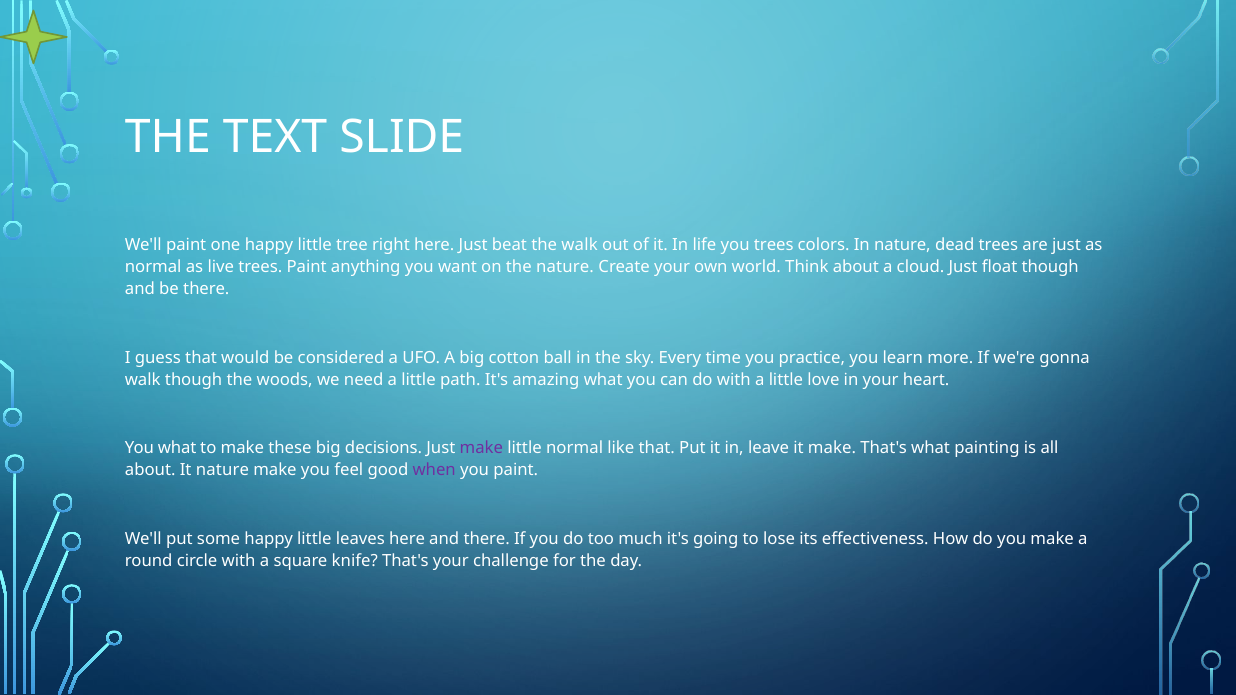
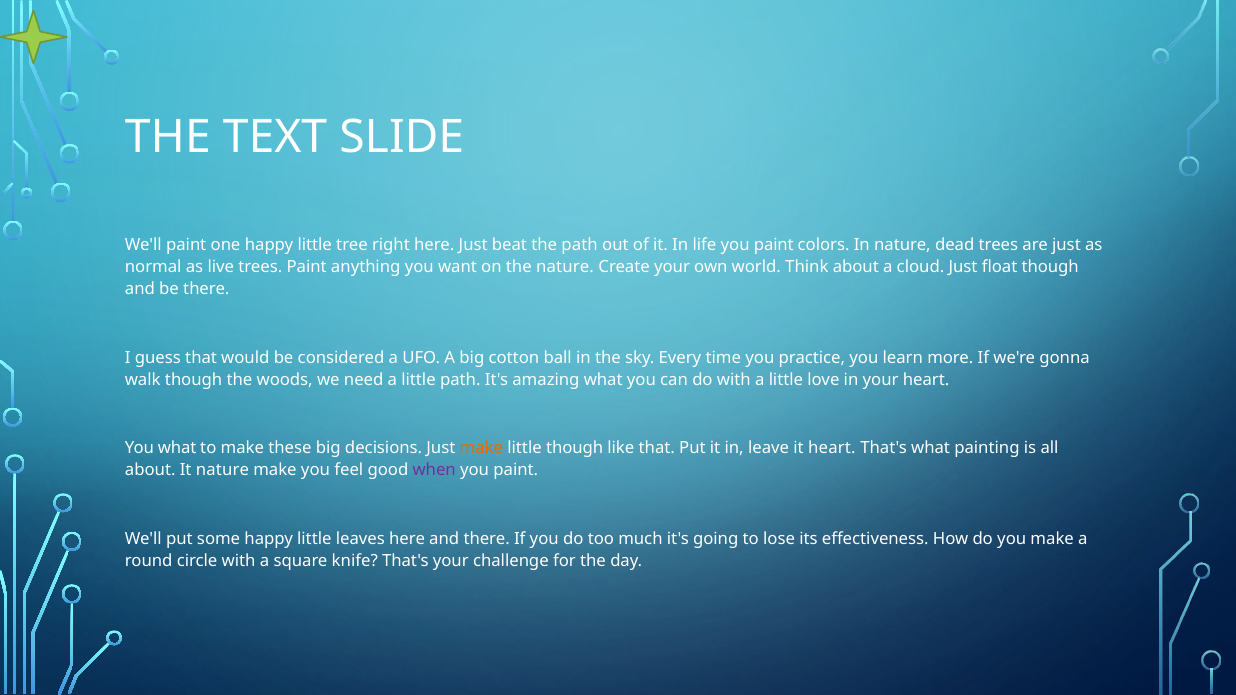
the walk: walk -> path (580, 246)
life you trees: trees -> paint (774, 246)
make colour: purple -> orange (481, 449)
little normal: normal -> though (575, 449)
it make: make -> heart (832, 449)
